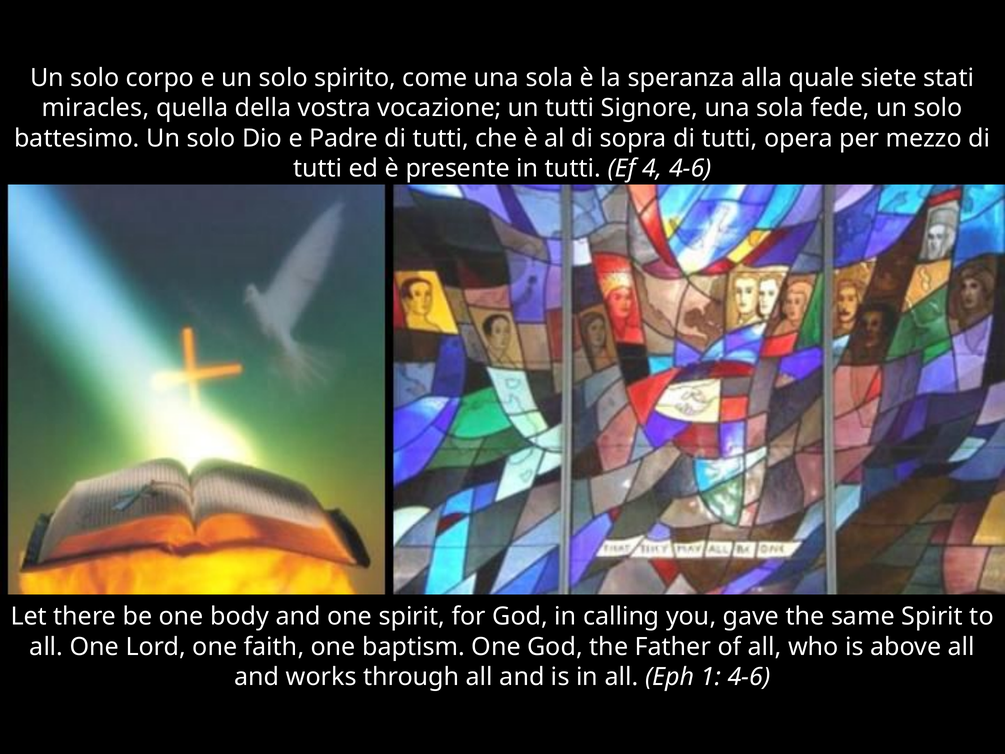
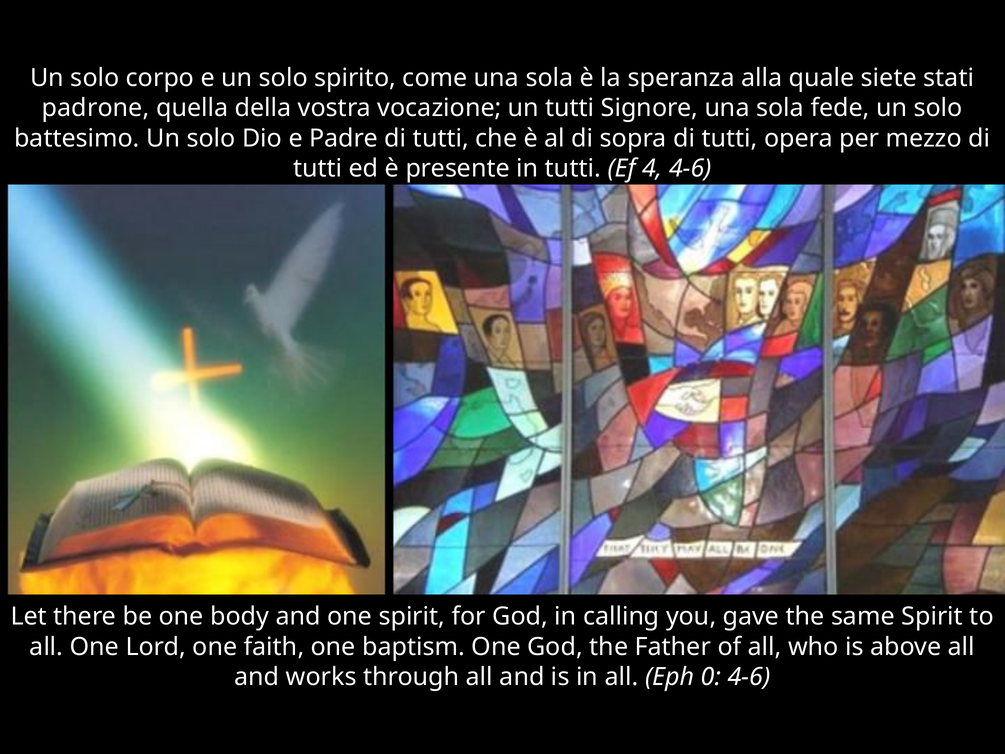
miracles: miracles -> padrone (96, 108)
1: 1 -> 0 (711, 677)
